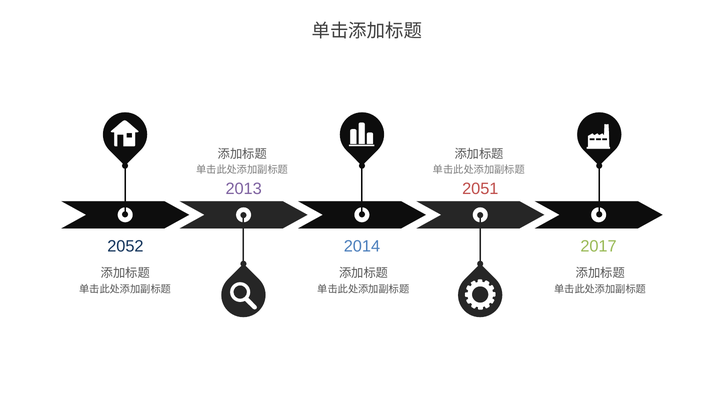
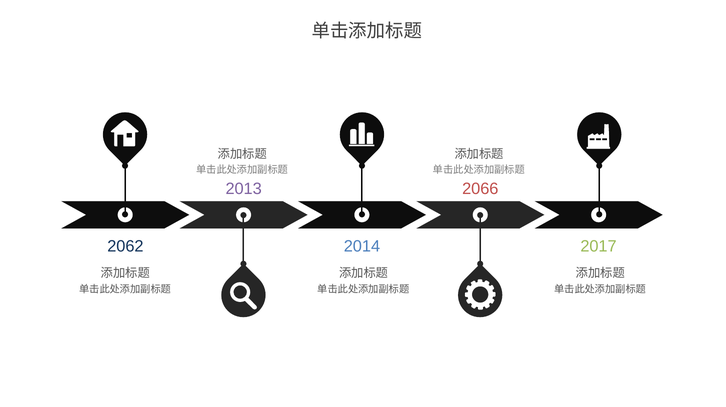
2051: 2051 -> 2066 (480, 188)
2052: 2052 -> 2062 (125, 246)
